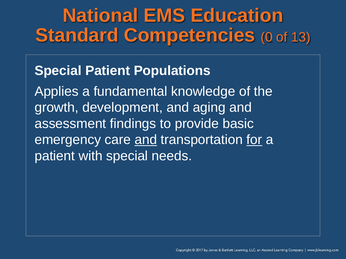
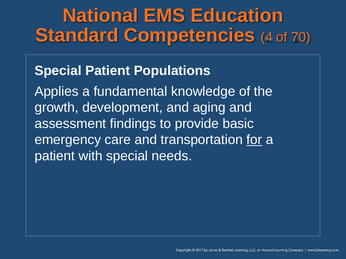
0: 0 -> 4 (267, 37)
13: 13 -> 70 (301, 37)
and underline: present -> none (146, 140)
